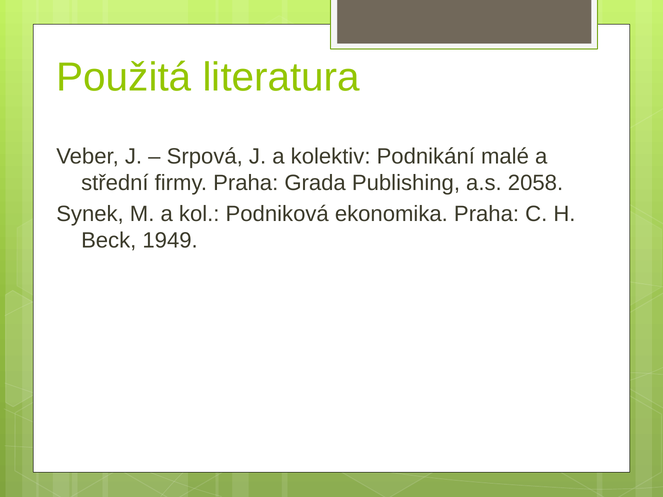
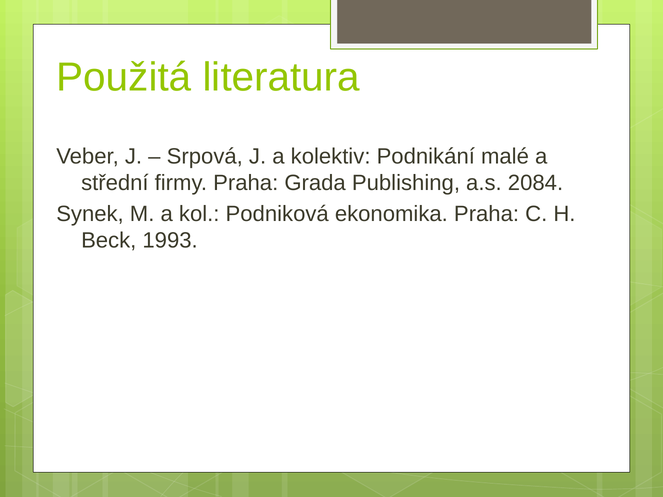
2058: 2058 -> 2084 (535, 183)
1949: 1949 -> 1993 (170, 241)
